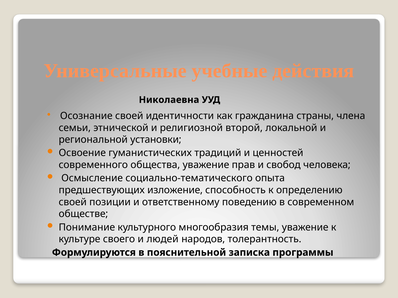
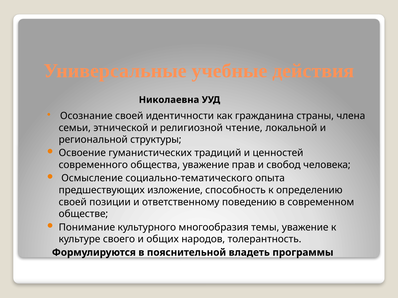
второй: второй -> чтение (244, 128)
установки: установки -> структуры (156, 140)
людей: людей -> общих (163, 240)
записка: записка -> владеть (249, 253)
